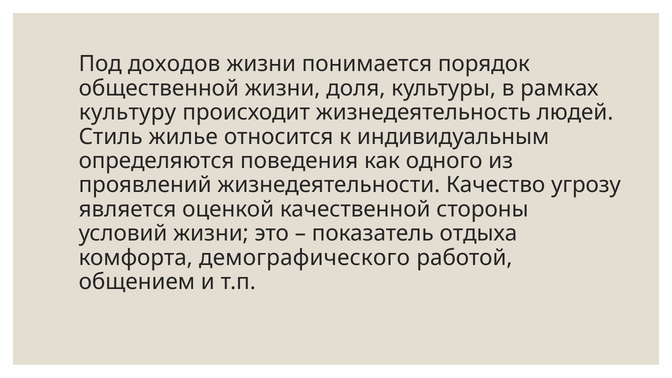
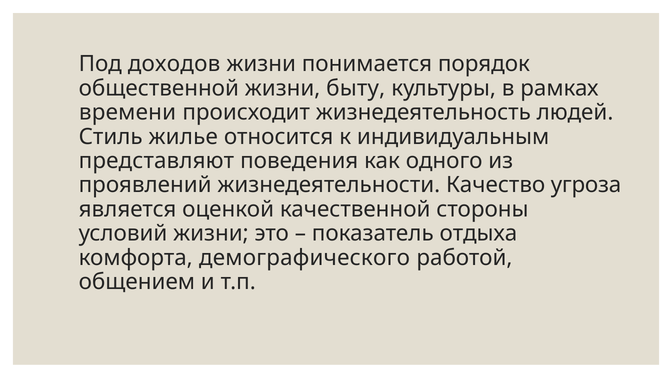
доля: доля -> быту (356, 88)
культуру: культуру -> времени (128, 112)
определяются: определяются -> представляют (156, 161)
угрозу: угрозу -> угроза (586, 185)
